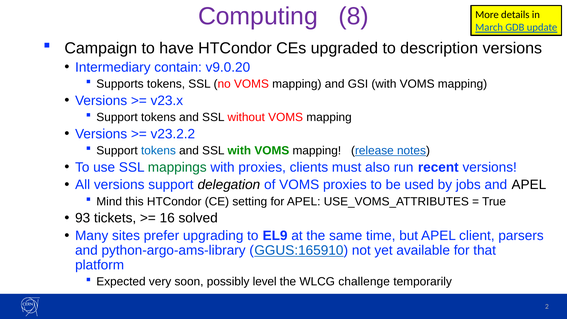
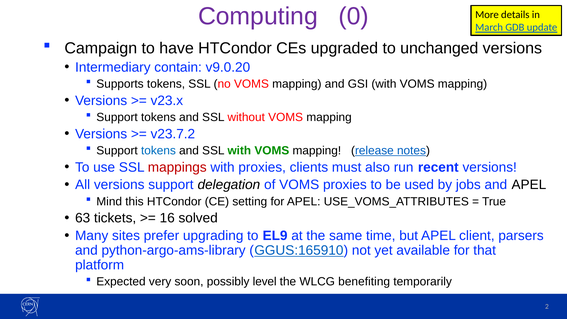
8: 8 -> 0 (354, 16)
description: description -> unchanged (439, 48)
v23.2.2: v23.2.2 -> v23.7.2 (173, 134)
mappings colour: green -> red (177, 167)
93: 93 -> 63 (83, 218)
challenge: challenge -> benefiting (364, 282)
